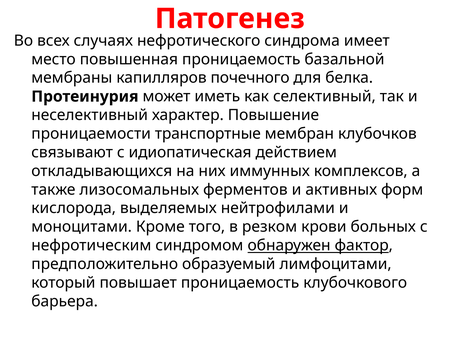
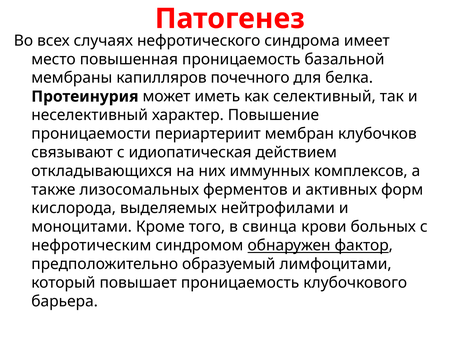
транспортные: транспортные -> периартериит (208, 134)
резком: резком -> свинца (269, 227)
